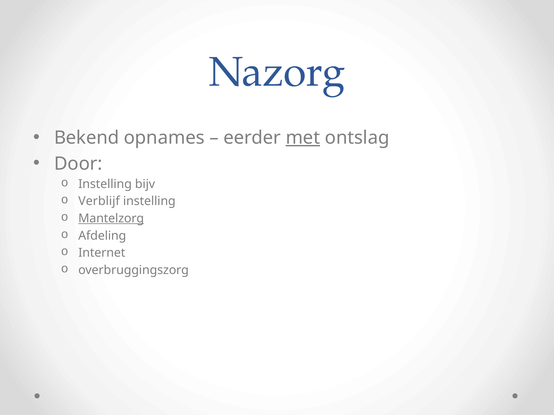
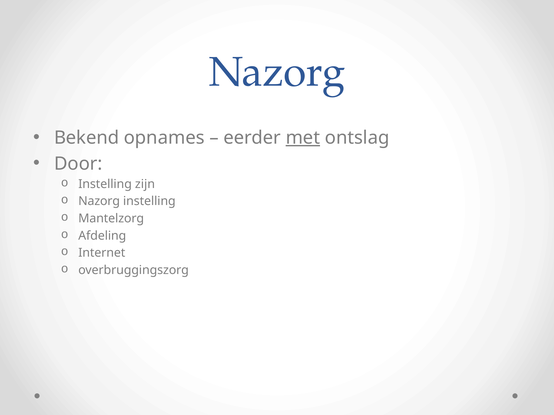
bijv: bijv -> zijn (145, 184)
Verblijf: Verblijf -> Nazorg (99, 202)
Mantelzorg underline: present -> none (111, 219)
